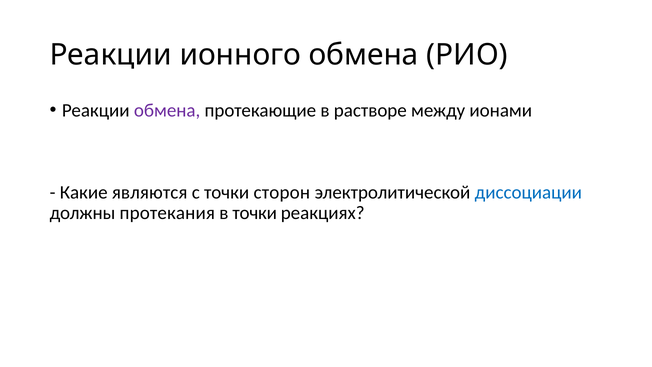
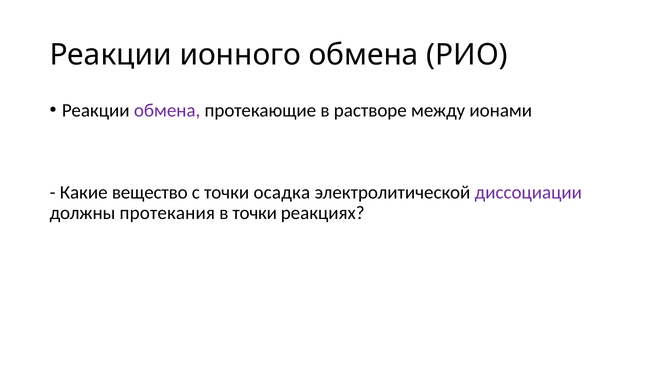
являются: являются -> вещество (150, 192)
сторон: сторон -> осадка (282, 192)
диссоциации colour: blue -> purple (528, 192)
